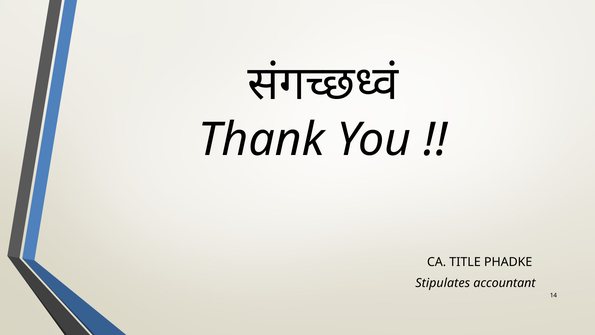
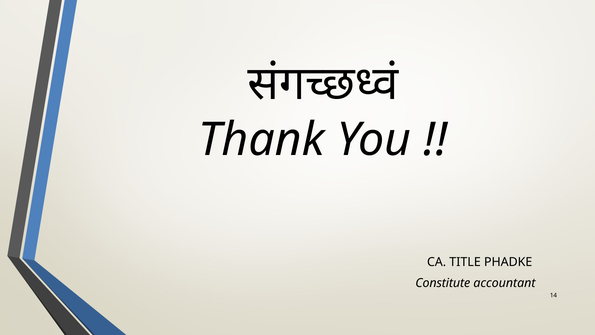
Stipulates: Stipulates -> Constitute (443, 283)
